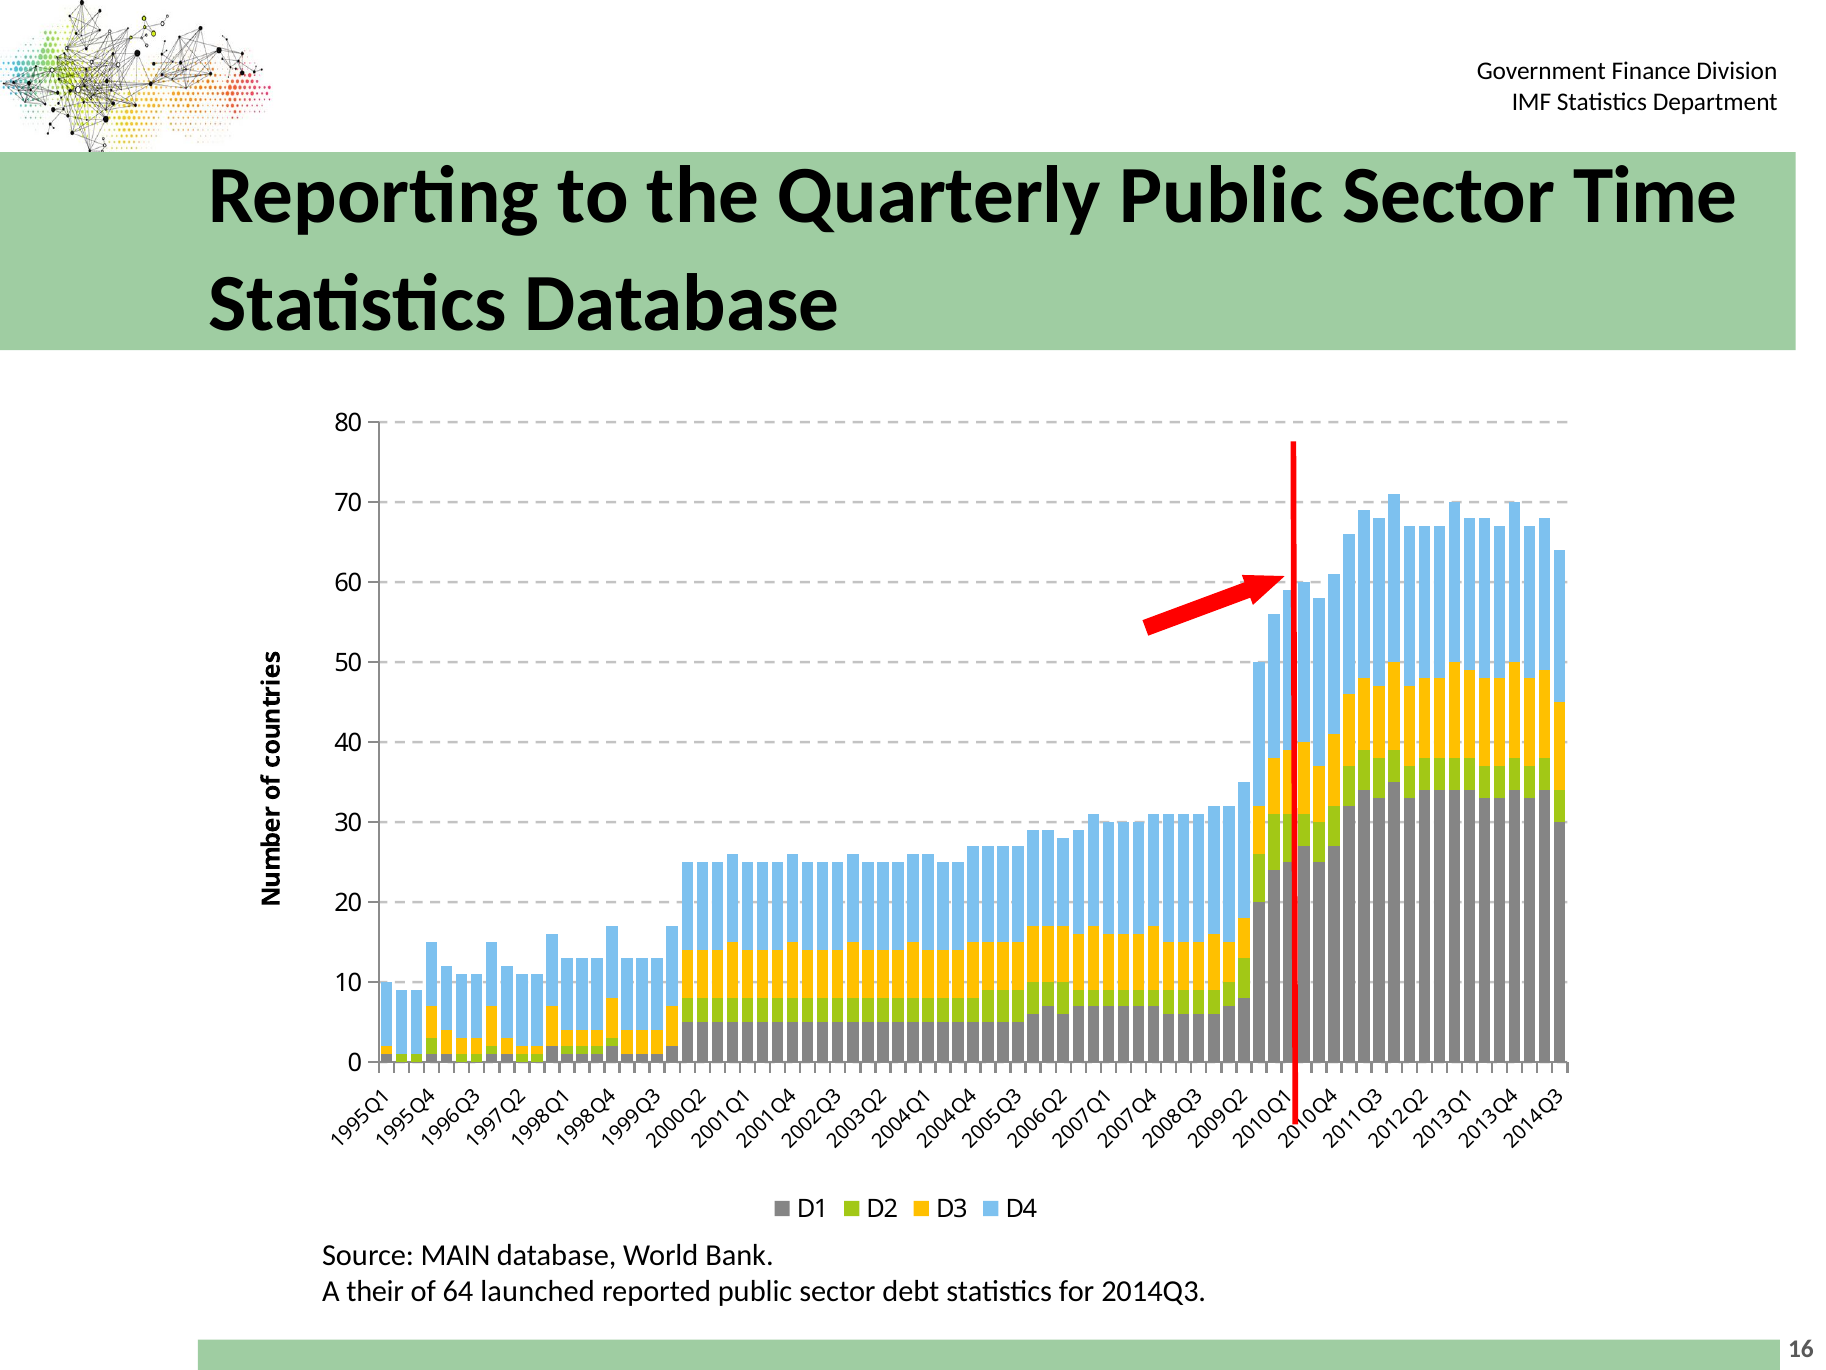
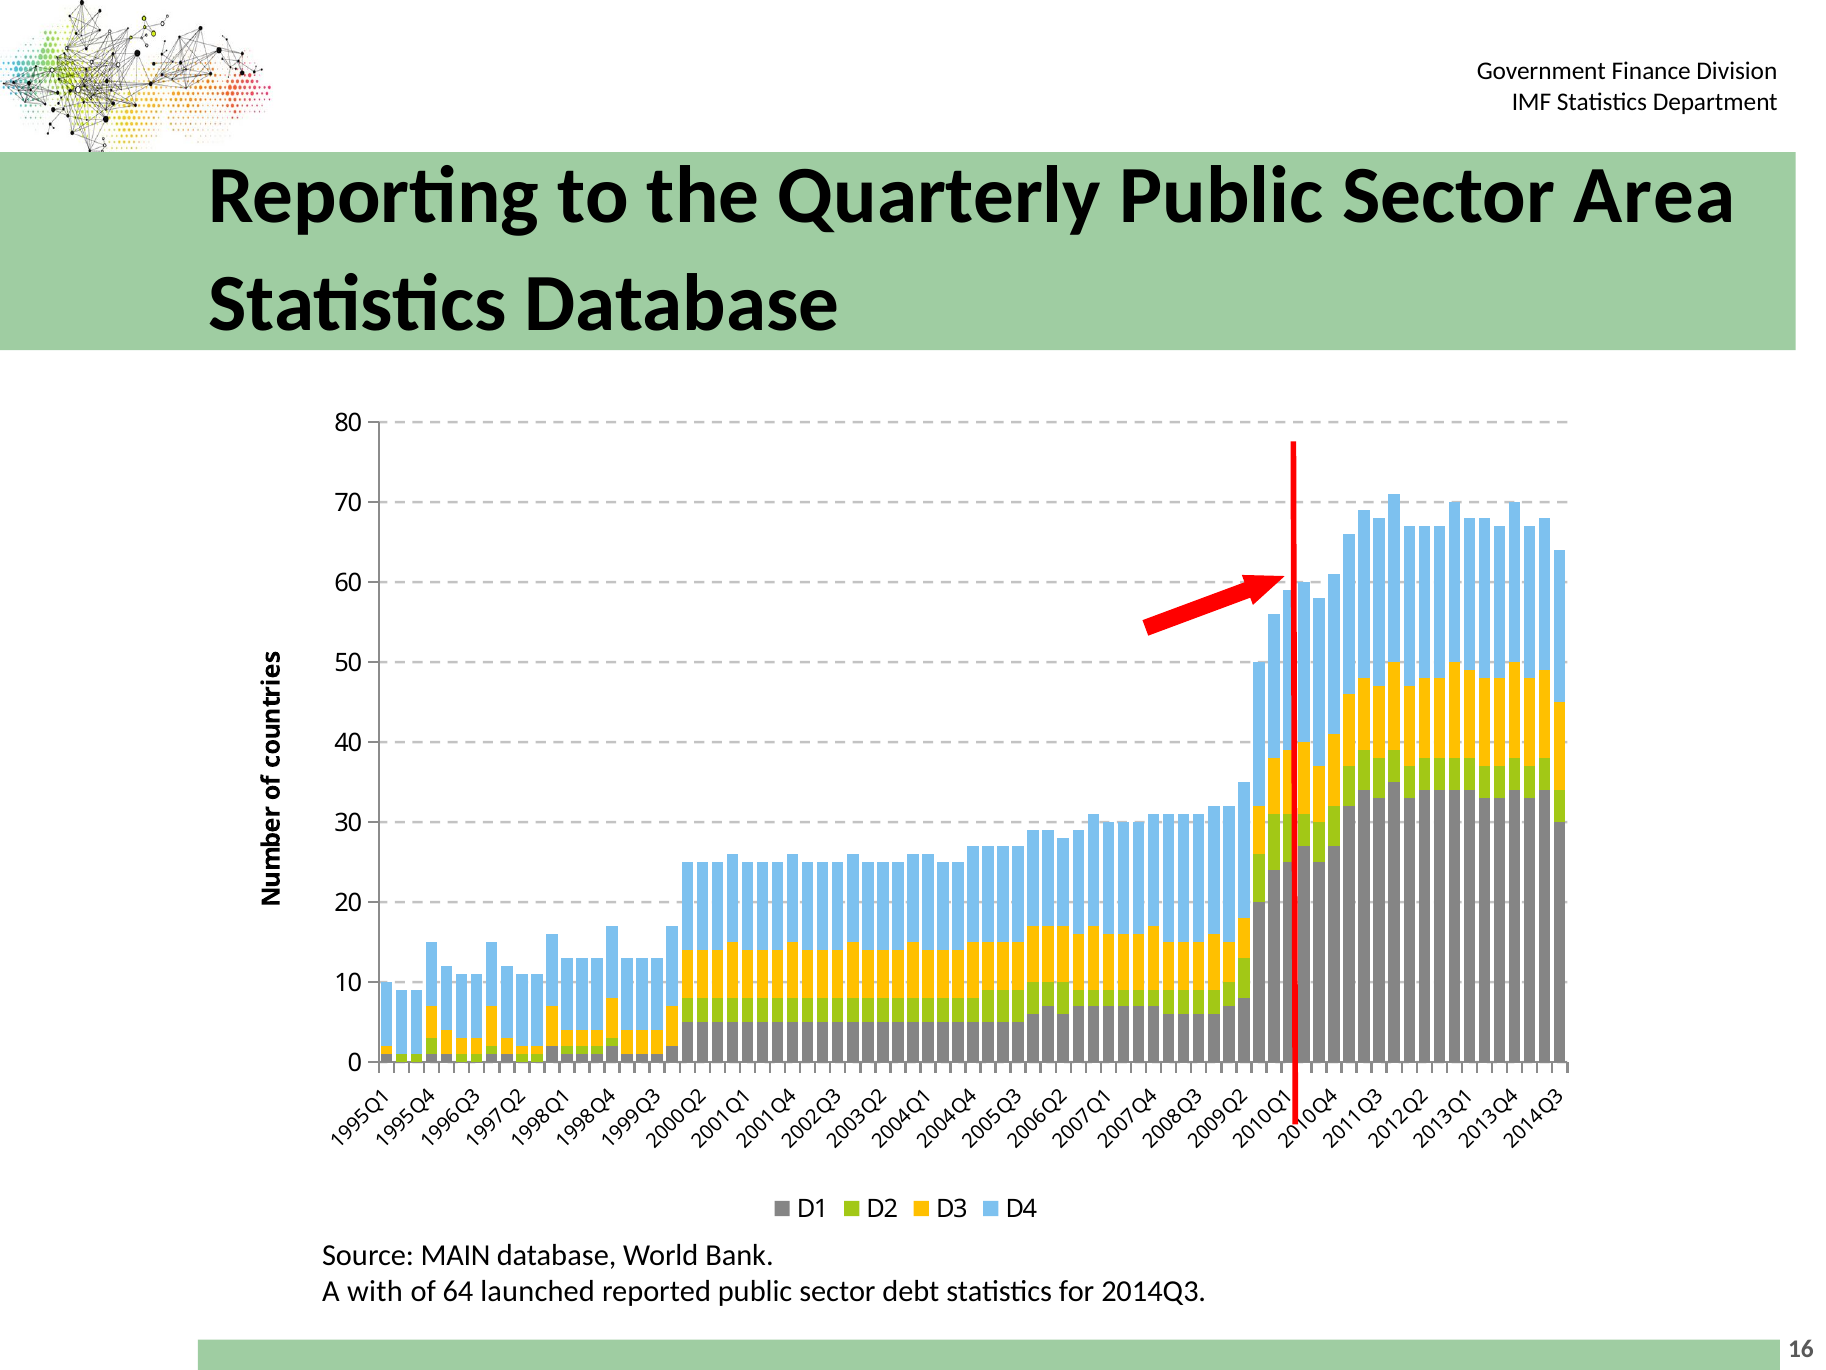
Time: Time -> Area (1655, 196)
their: their -> with (375, 1291)
